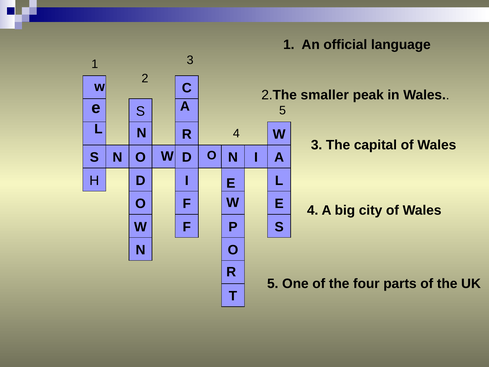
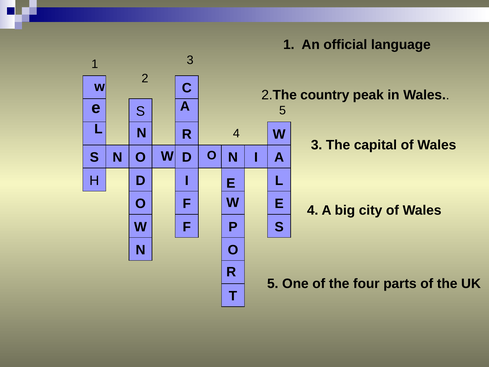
smaller: smaller -> country (325, 95)
